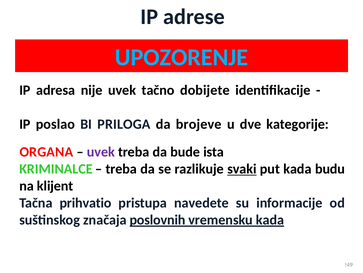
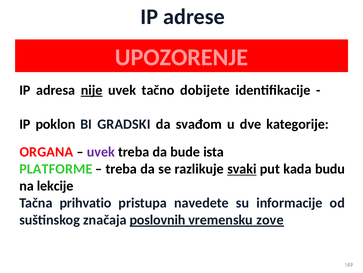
UPOZORENJE colour: light blue -> pink (182, 57)
nije underline: none -> present (92, 90)
poslao: poslao -> poklon (55, 124)
PRILOGA: PRILOGA -> GRADSKI (124, 124)
brojeve: brojeve -> svađom (199, 124)
KRIMINALCE: KRIMINALCE -> PLATFORME (56, 169)
klijent: klijent -> lekcije (55, 186)
vremensku kada: kada -> zove (270, 219)
